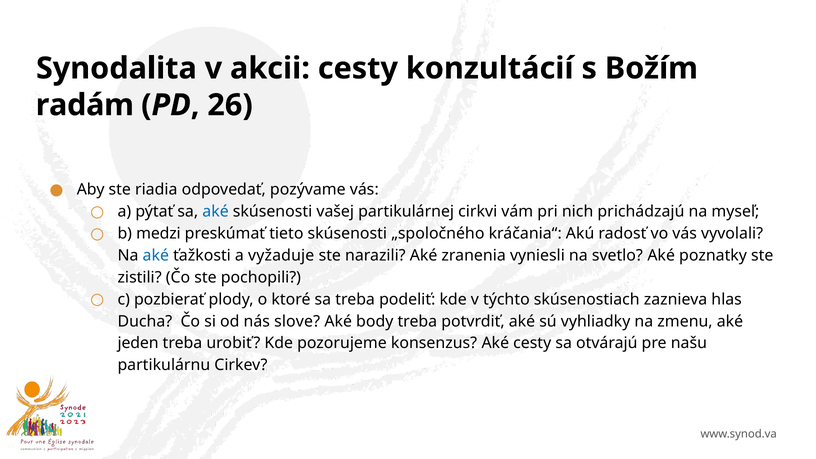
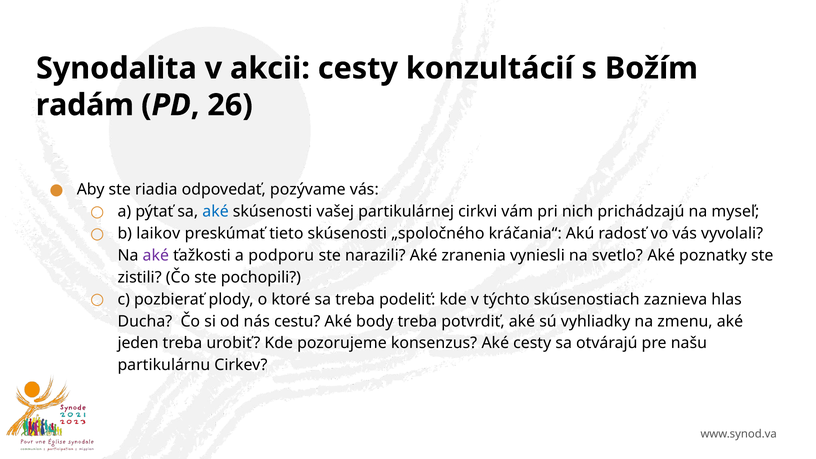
medzi: medzi -> laikov (158, 234)
aké colour: blue -> purple (156, 255)
vyžaduje: vyžaduje -> podporu (281, 255)
slove: slove -> cestu (297, 321)
